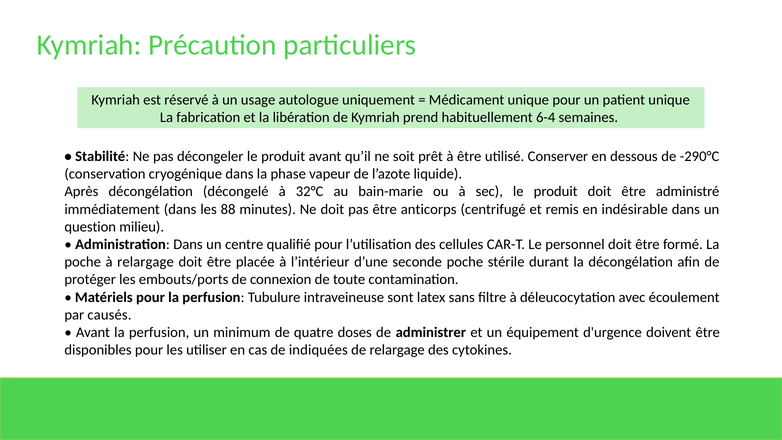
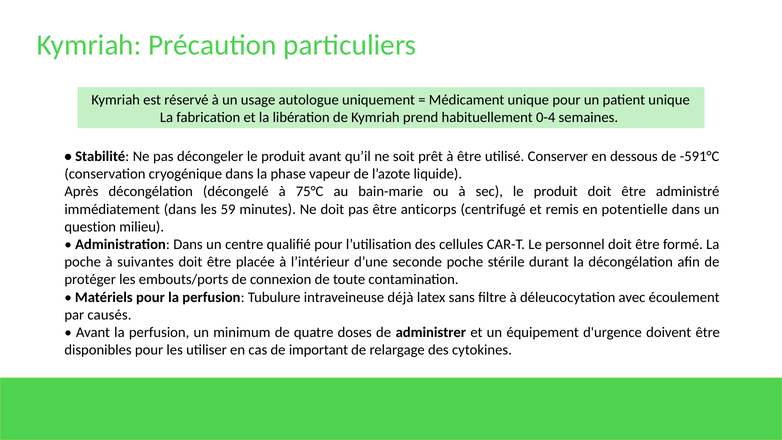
6-4: 6-4 -> 0-4 (546, 117)
-290°C: -290°C -> -591°C (700, 156)
32°C: 32°C -> 75°C (310, 192)
88: 88 -> 59 (228, 209)
indésirable: indésirable -> potentielle (635, 209)
à relargage: relargage -> suivantes (146, 262)
sont: sont -> déjà (400, 297)
indiquées: indiquées -> important (318, 350)
